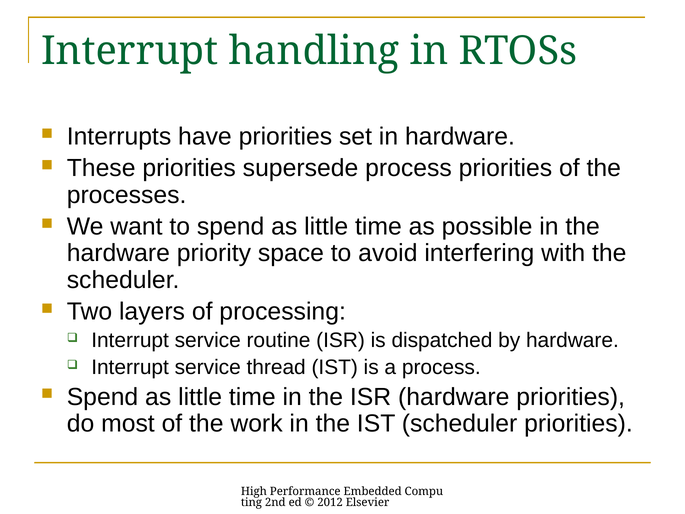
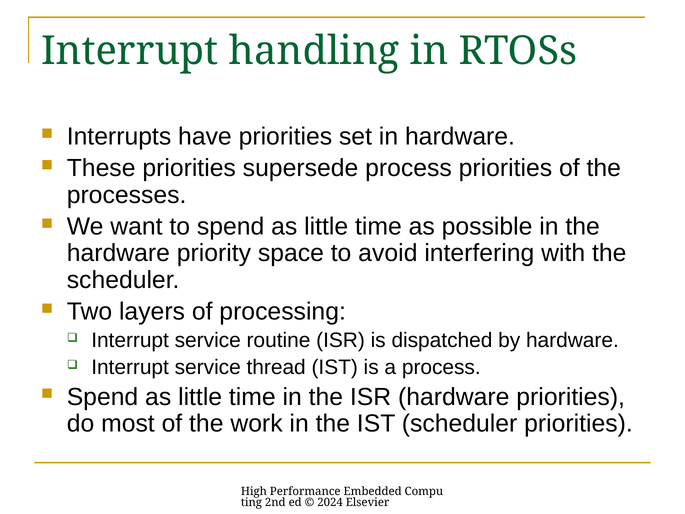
2012: 2012 -> 2024 (330, 502)
